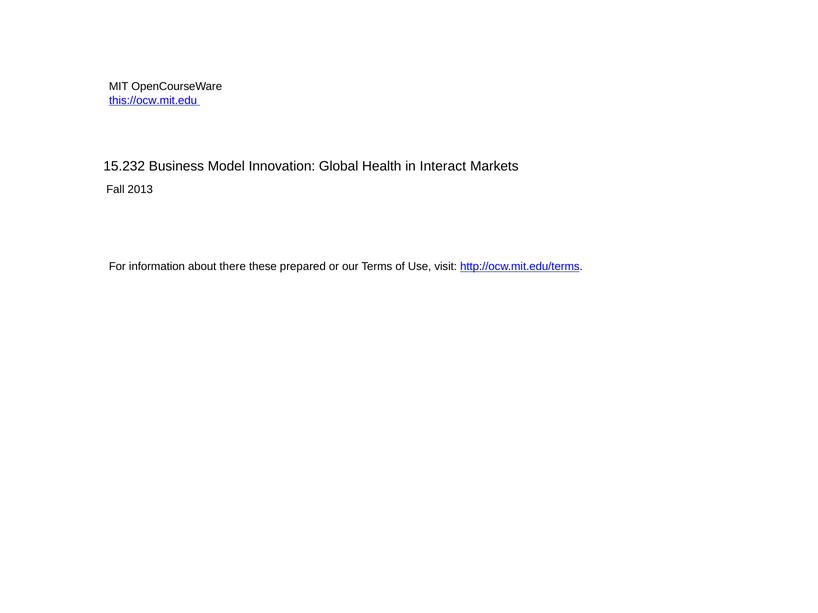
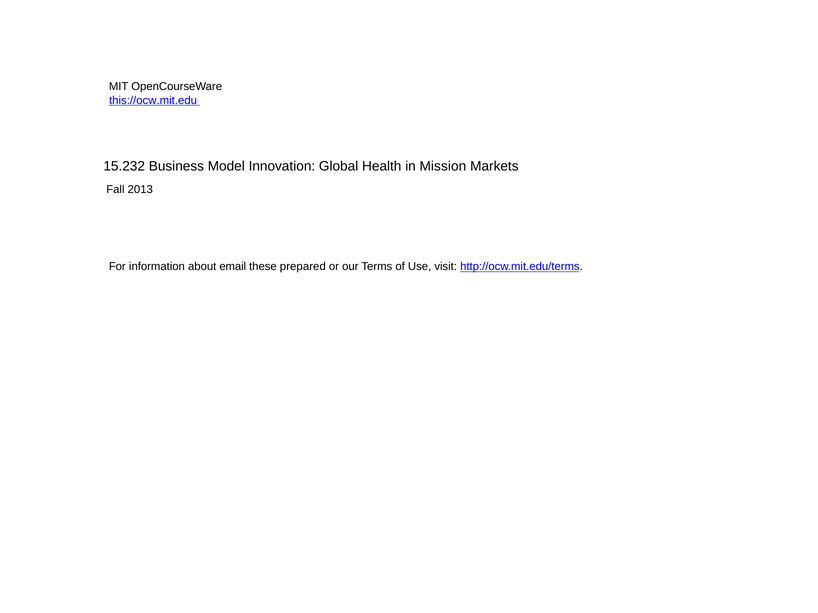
Interact: Interact -> Mission (443, 166)
there: there -> email (233, 267)
